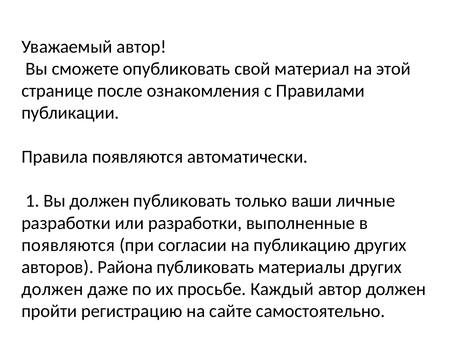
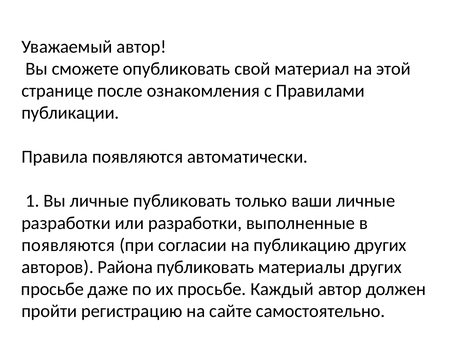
Вы должен: должен -> личные (99, 201)
должен: должен -> просьбе (52, 289)
